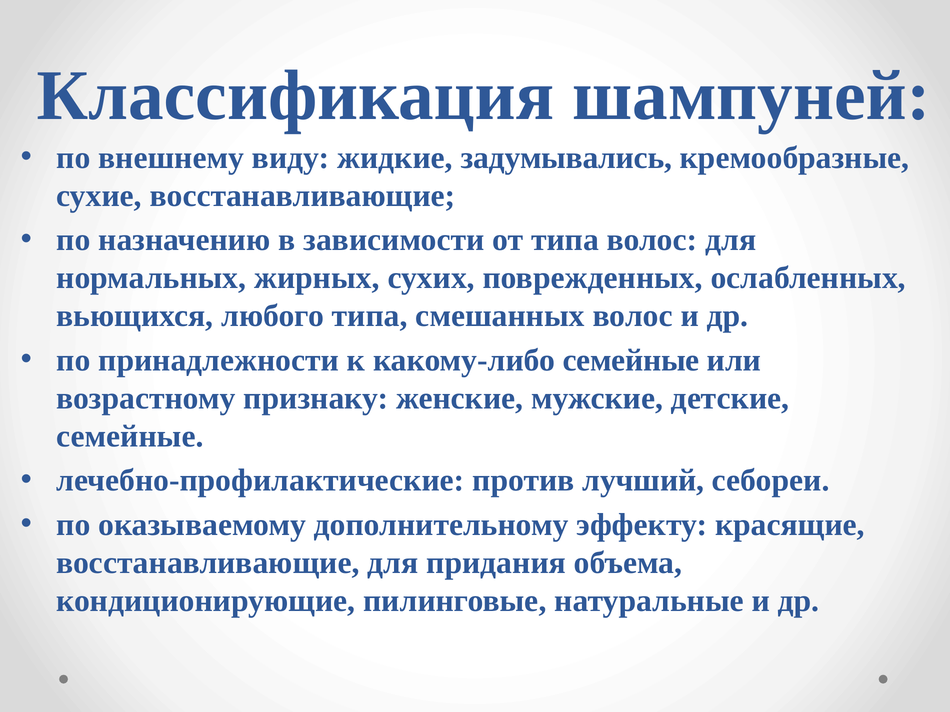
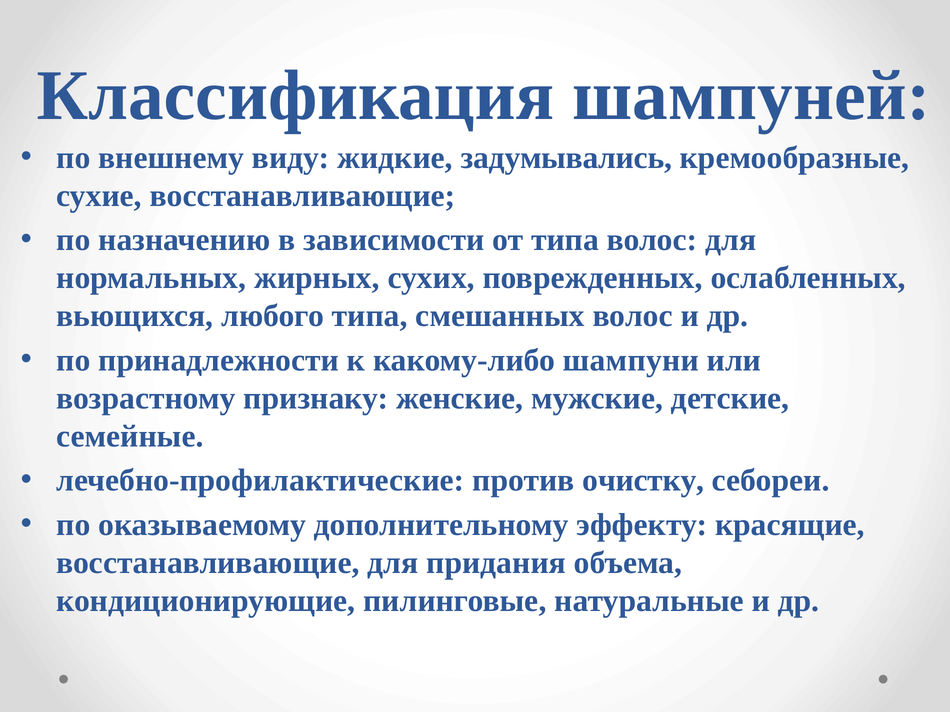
какому-либо семейные: семейные -> шампуни (631, 360)
лучший: лучший -> очистку (643, 481)
